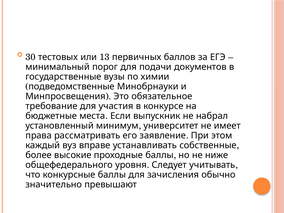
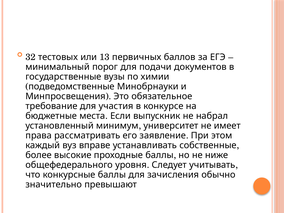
30: 30 -> 32 (31, 57)
